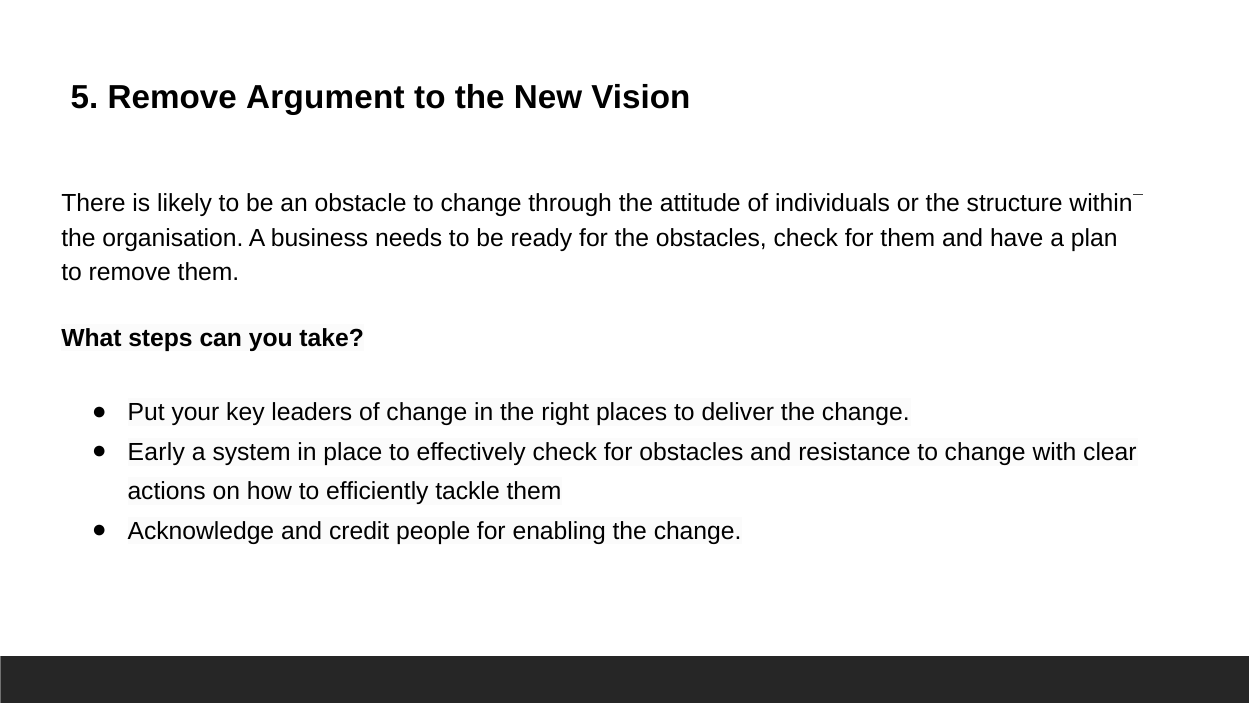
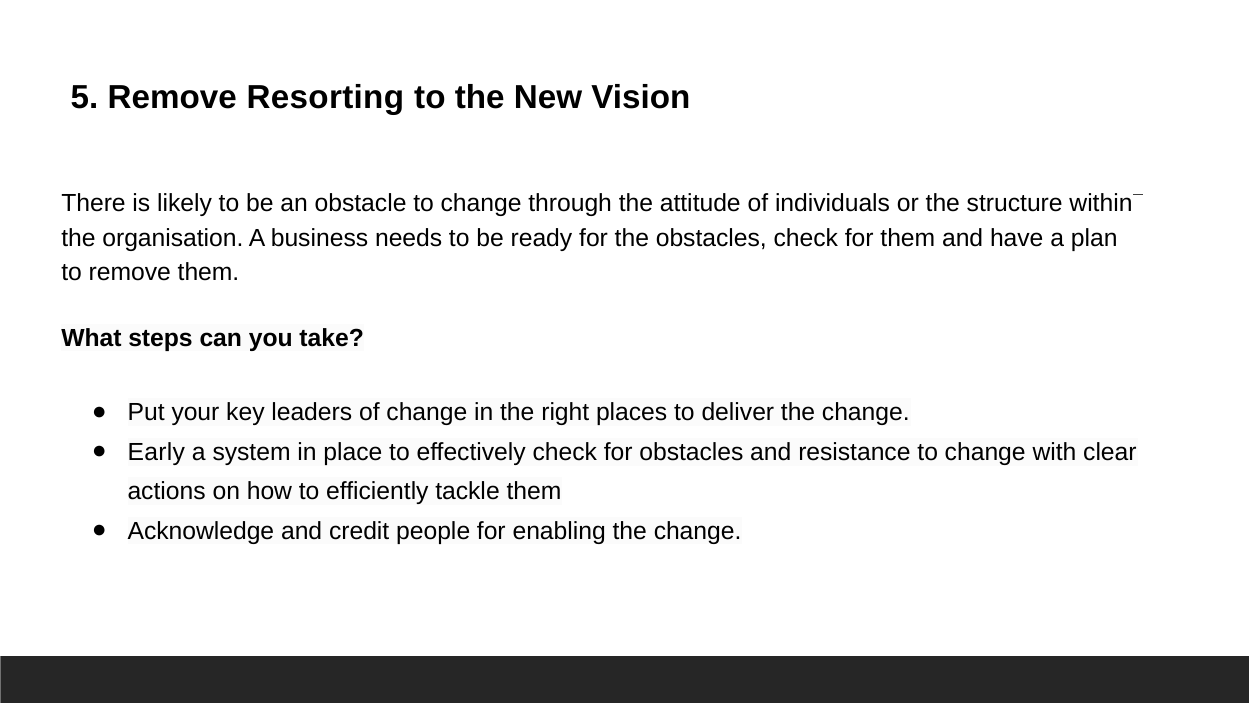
Argument: Argument -> Resorting (325, 97)
